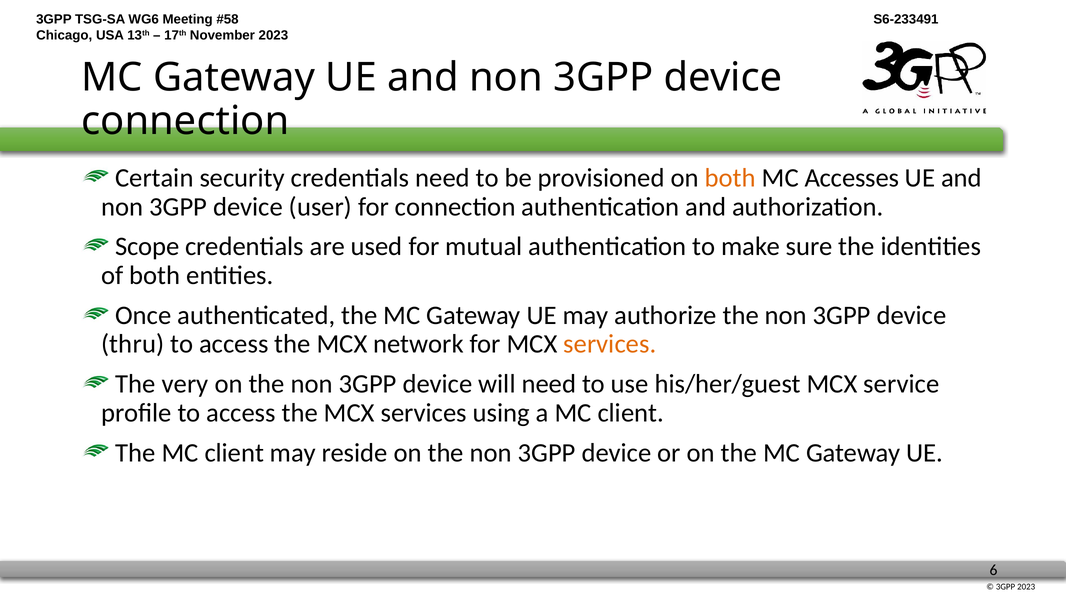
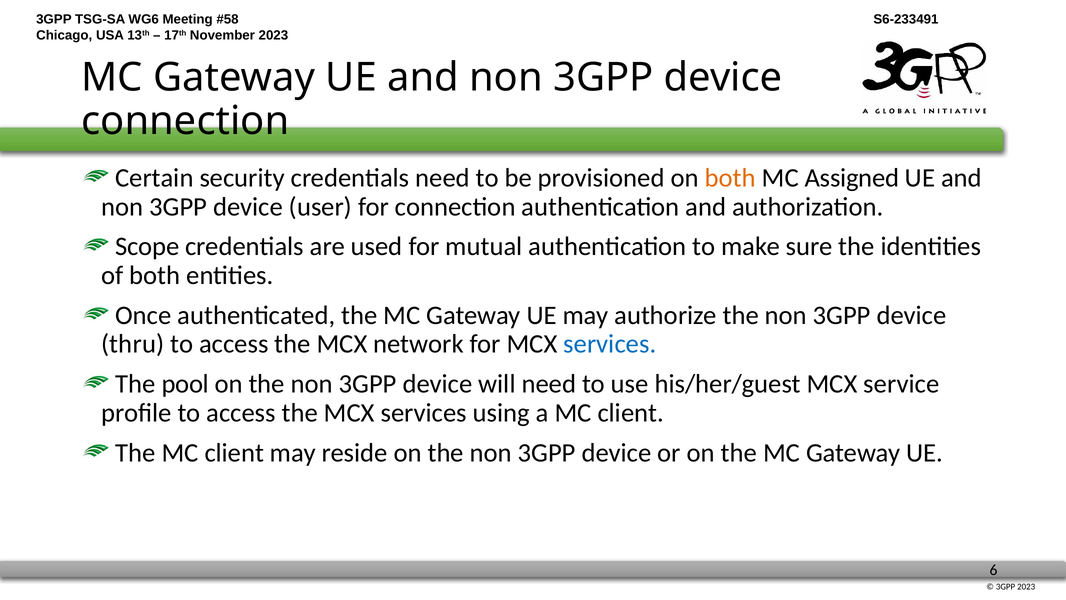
Accesses: Accesses -> Assigned (852, 178)
services colour: orange -> blue (610, 344)
very: very -> pool (185, 384)
